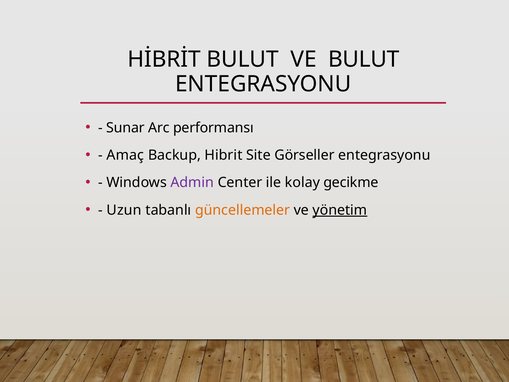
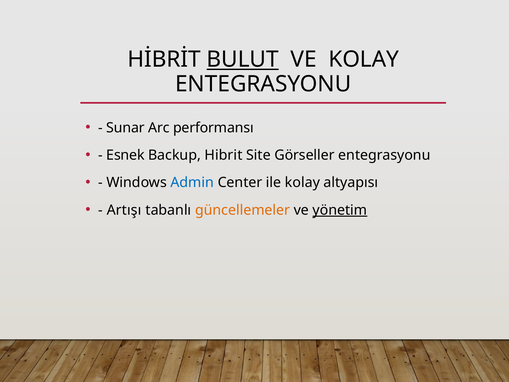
BULUT underline: none -> present (243, 59)
VE BULUT: BULUT -> KOLAY (364, 59)
Amaç: Amaç -> Esnek (125, 155)
Admin colour: purple -> blue (192, 182)
gecikme: gecikme -> altyapısı (351, 182)
Uzun: Uzun -> Artışı (124, 210)
